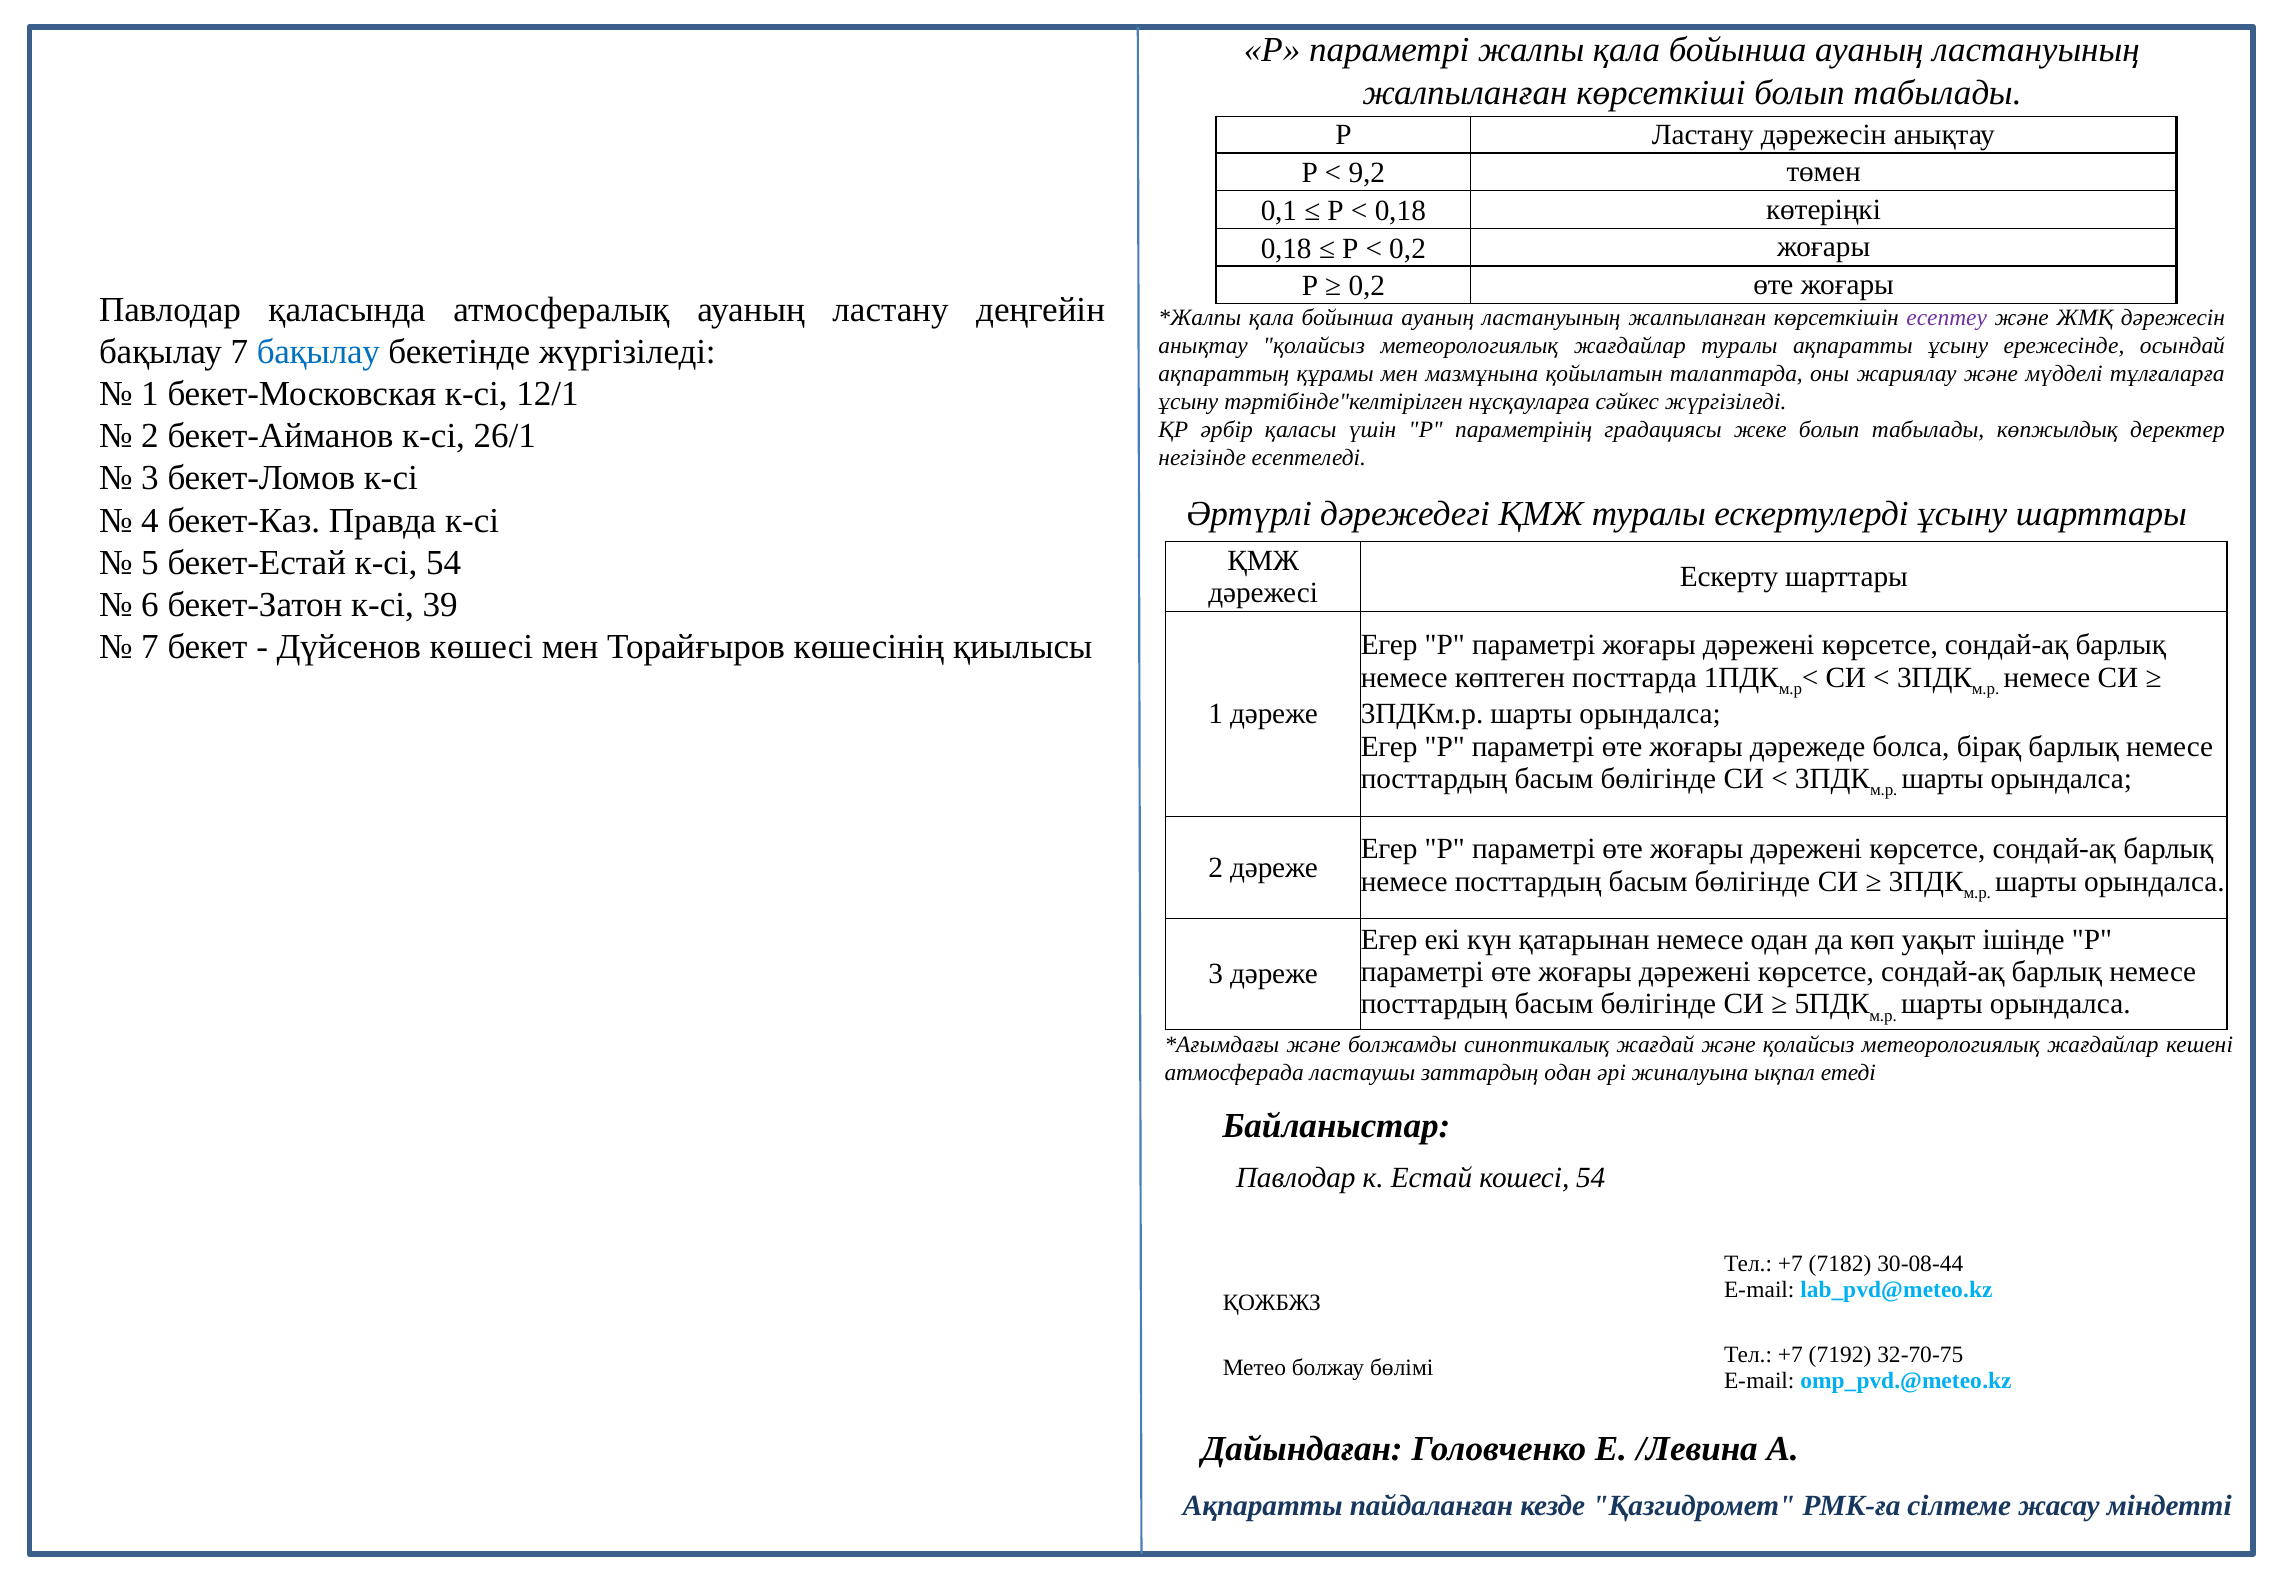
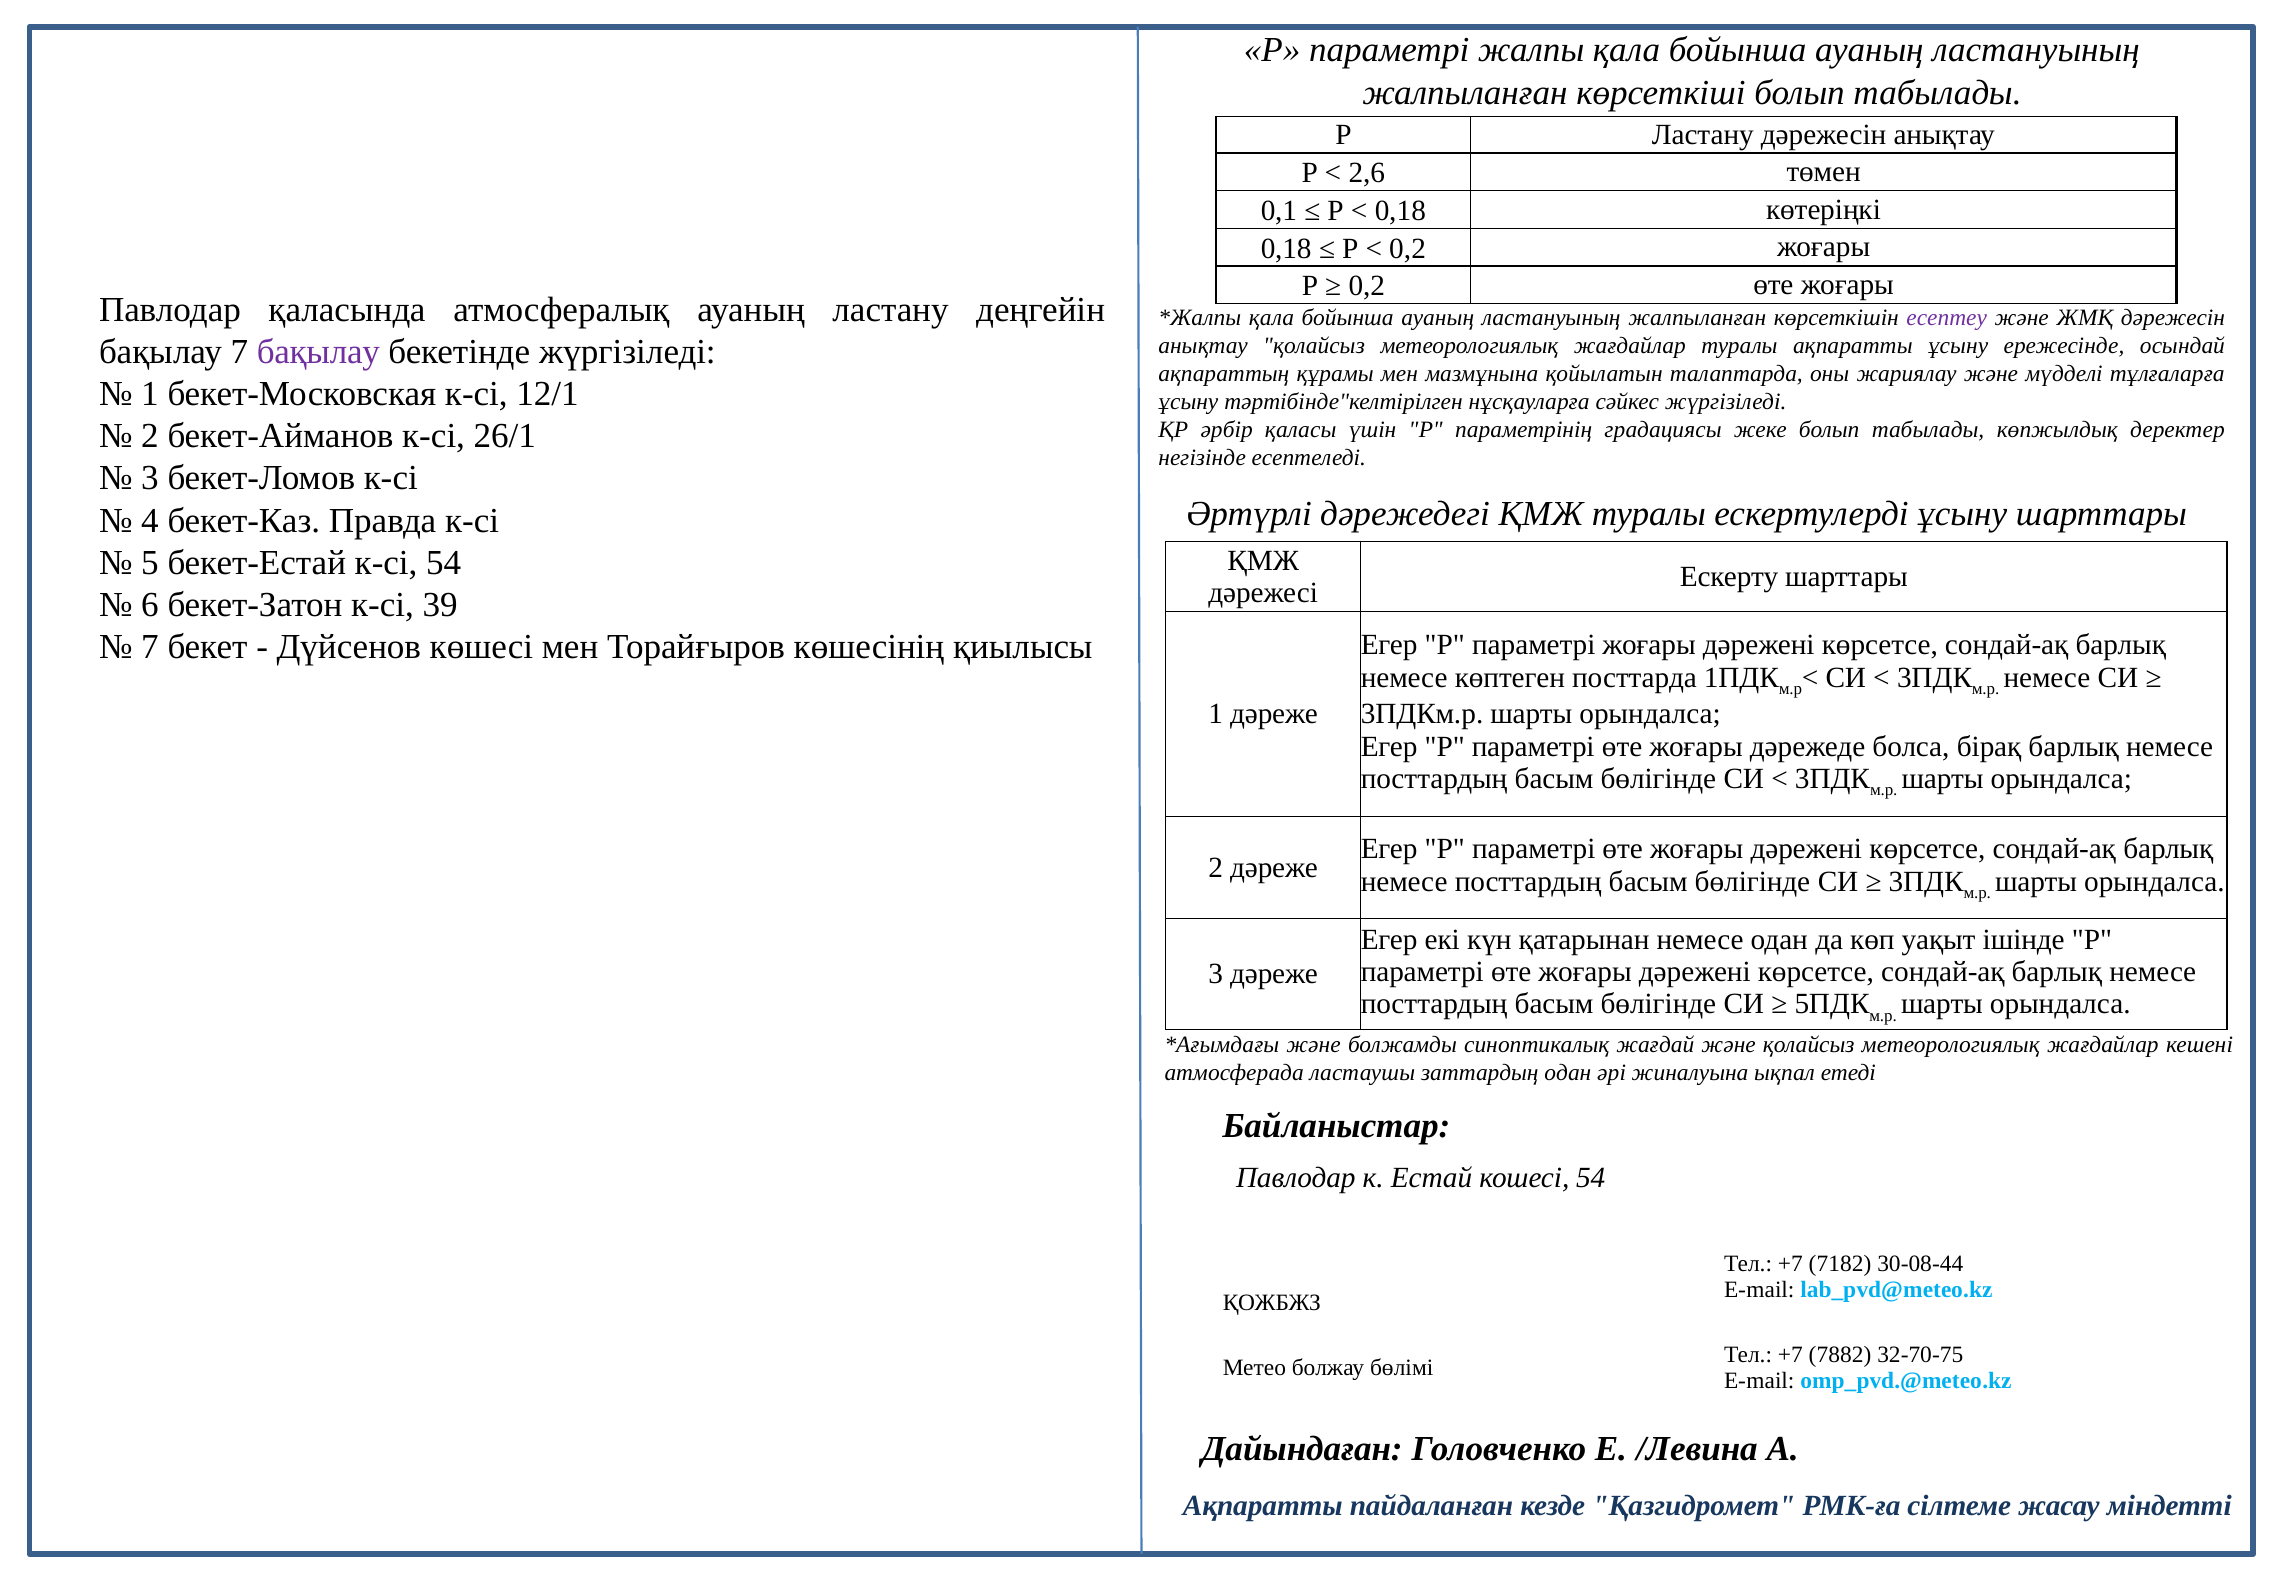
9,2: 9,2 -> 2,6 (1367, 173)
бақылау colour: blue -> purple (318, 352)
7192: 7192 -> 7882 (1840, 1355)
